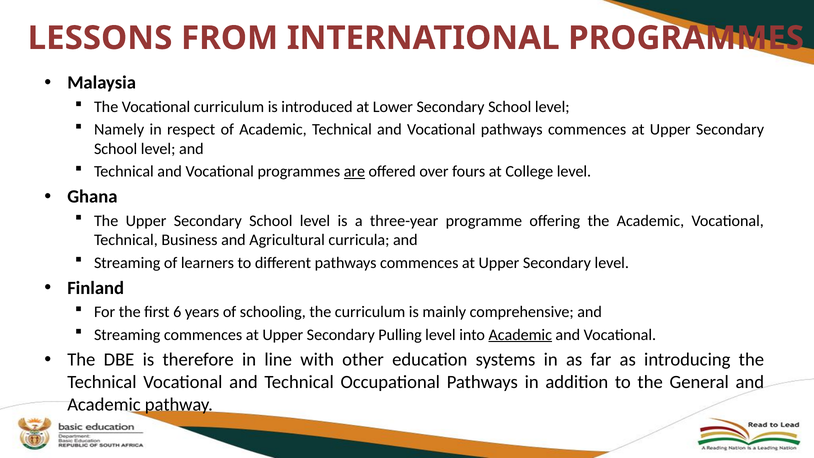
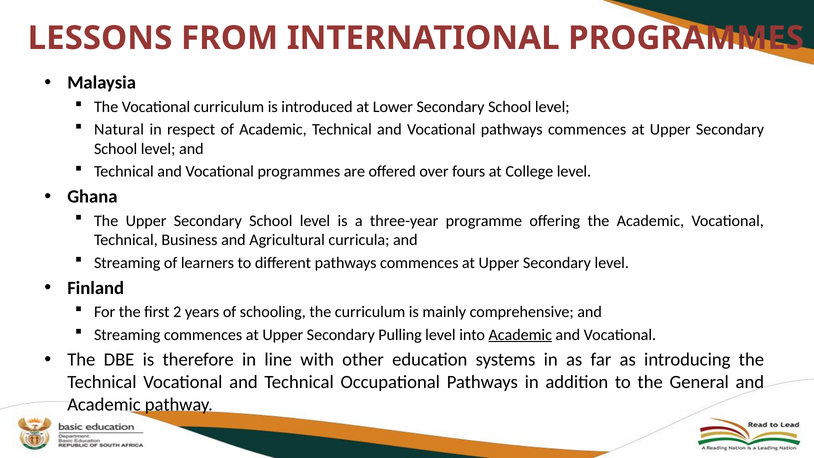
Namely: Namely -> Natural (119, 130)
are underline: present -> none (354, 172)
6: 6 -> 2 (177, 312)
